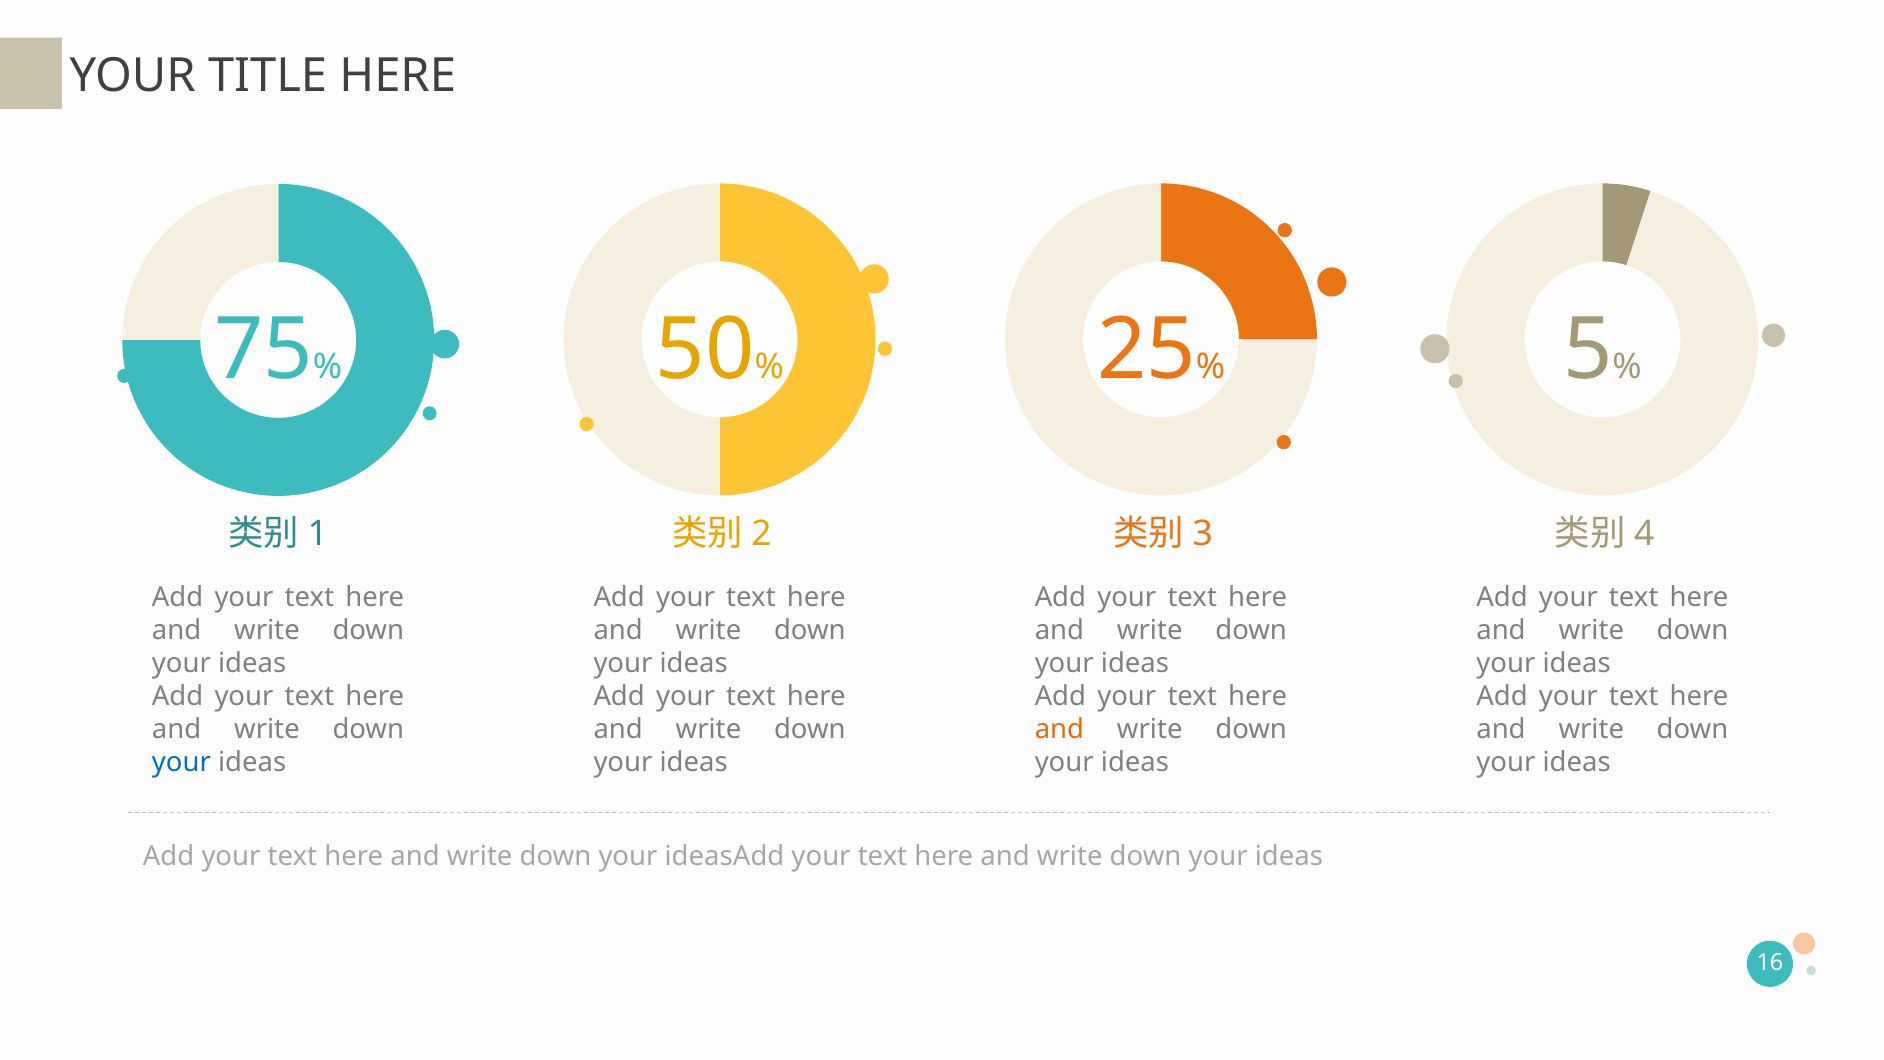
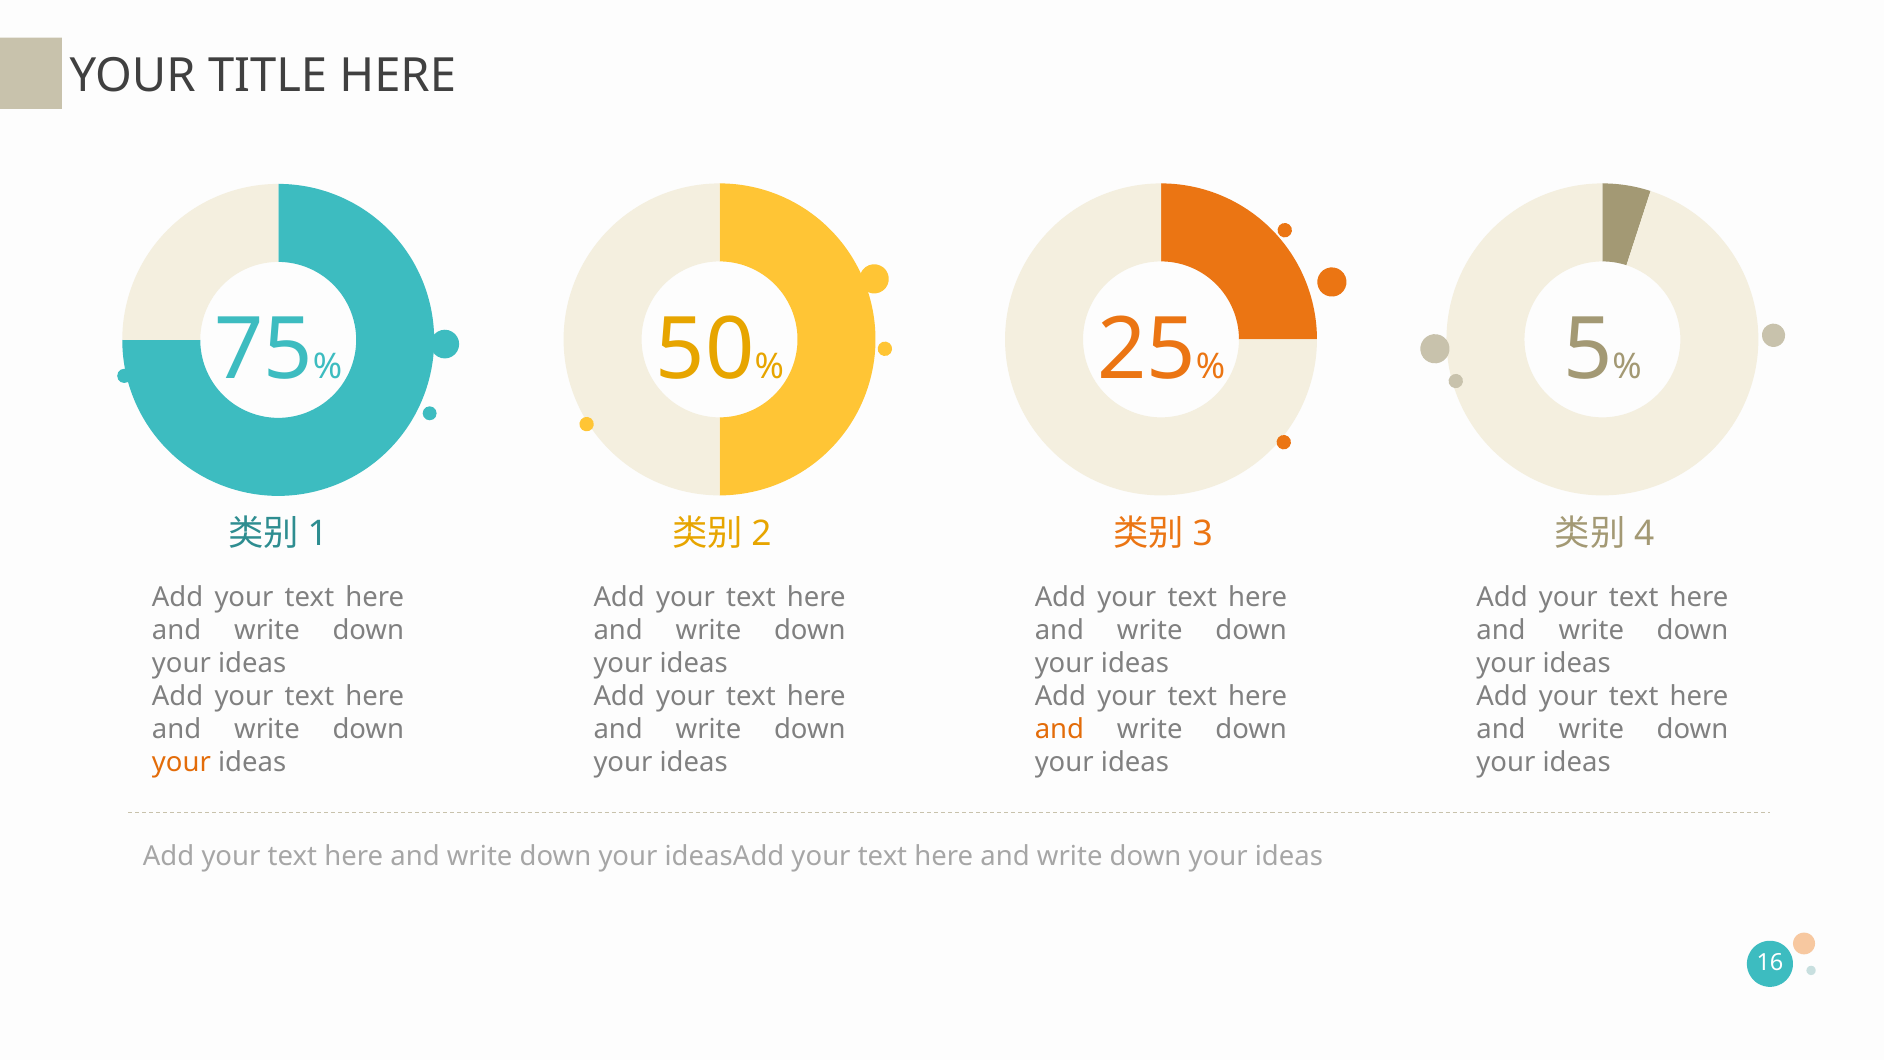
your colour: blue -> orange (181, 762)
